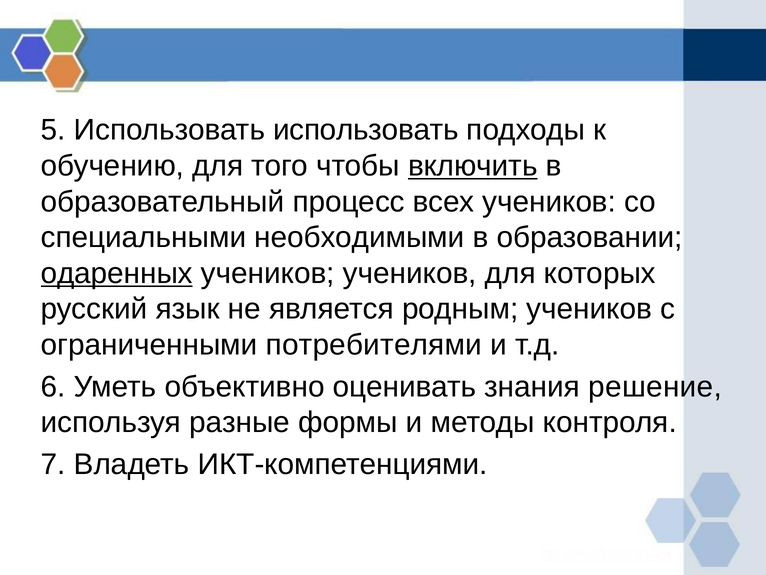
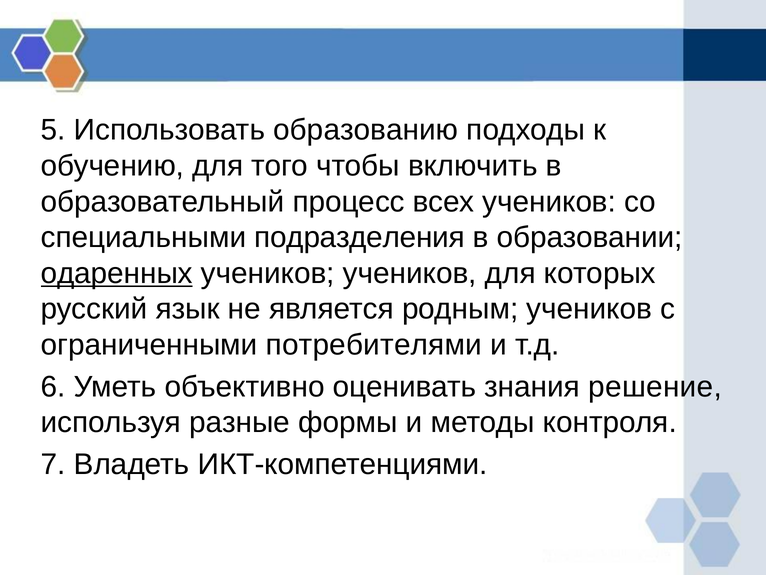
Использовать использовать: использовать -> образованию (366, 130)
включить underline: present -> none (473, 166)
необходимыми: необходимыми -> подразделения (360, 237)
